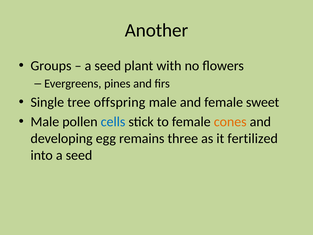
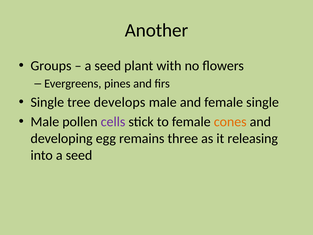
offspring: offspring -> develops (120, 102)
female sweet: sweet -> single (263, 102)
cells colour: blue -> purple (113, 122)
fertilized: fertilized -> releasing (253, 138)
